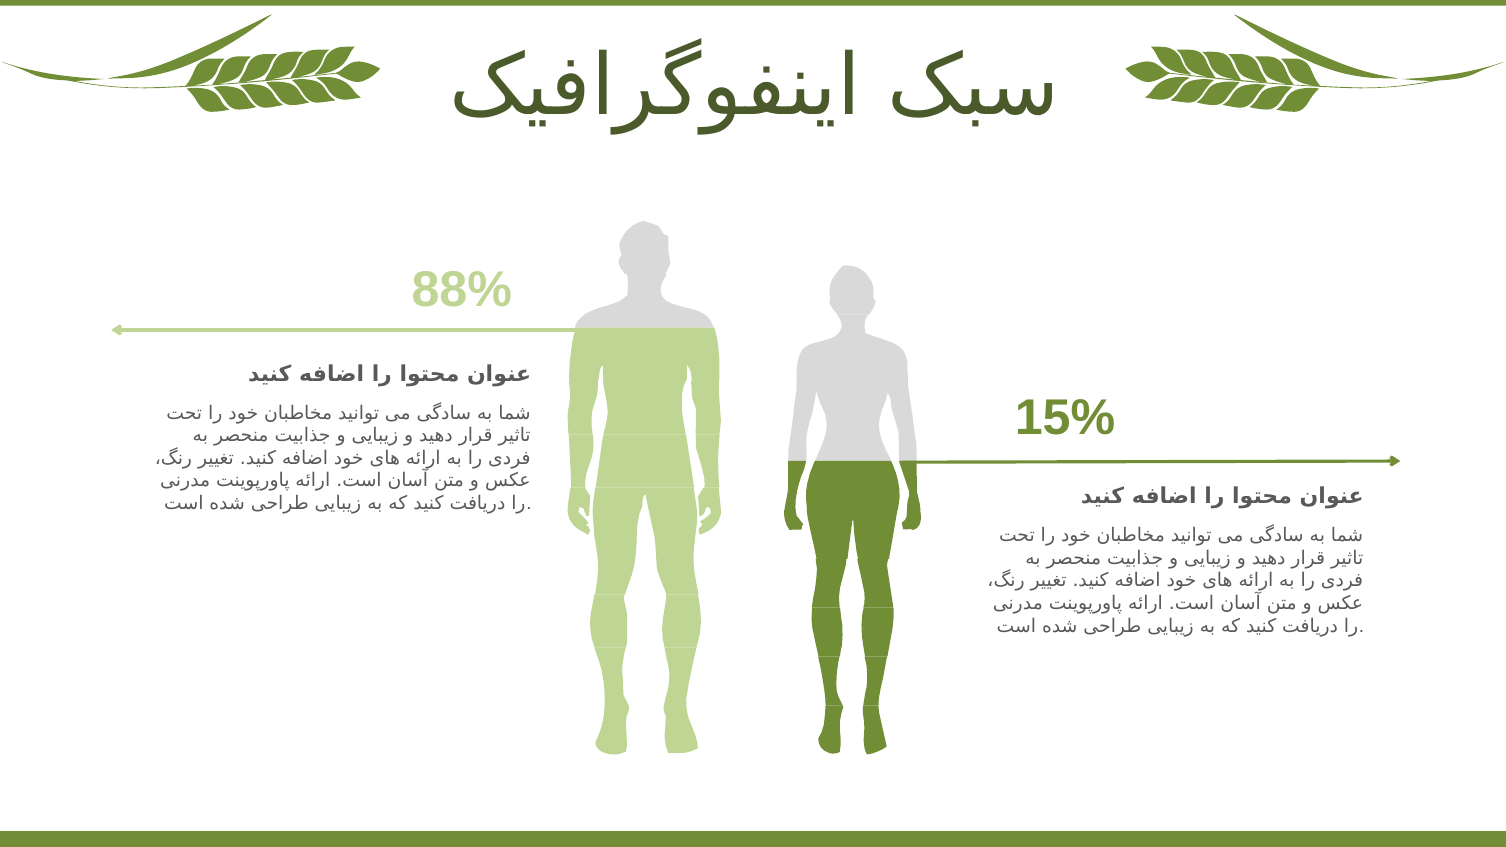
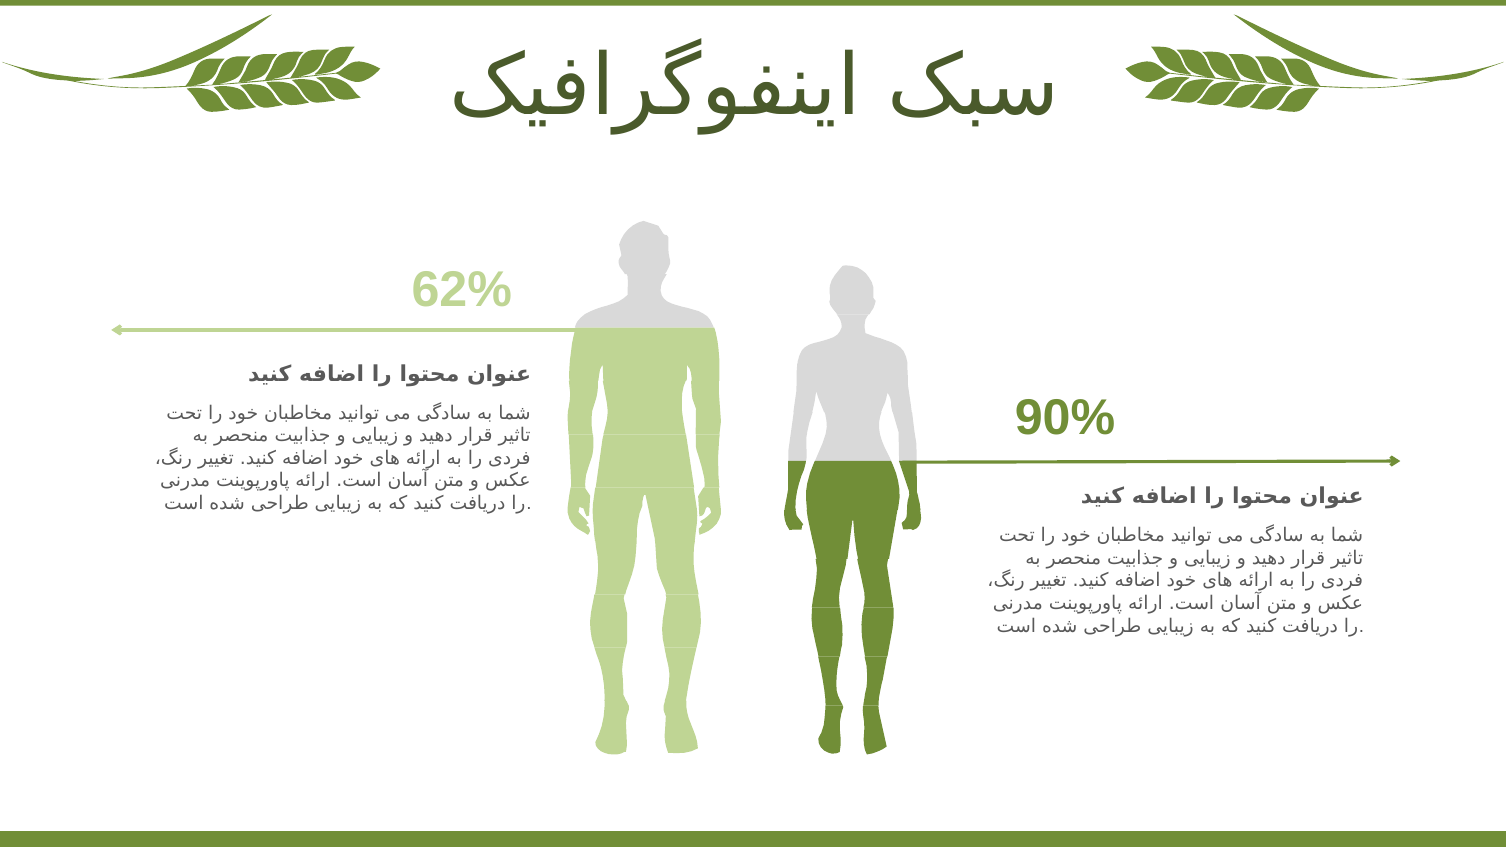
88%: 88% -> 62% (462, 290)
15%: 15% -> 90% (1065, 418)
